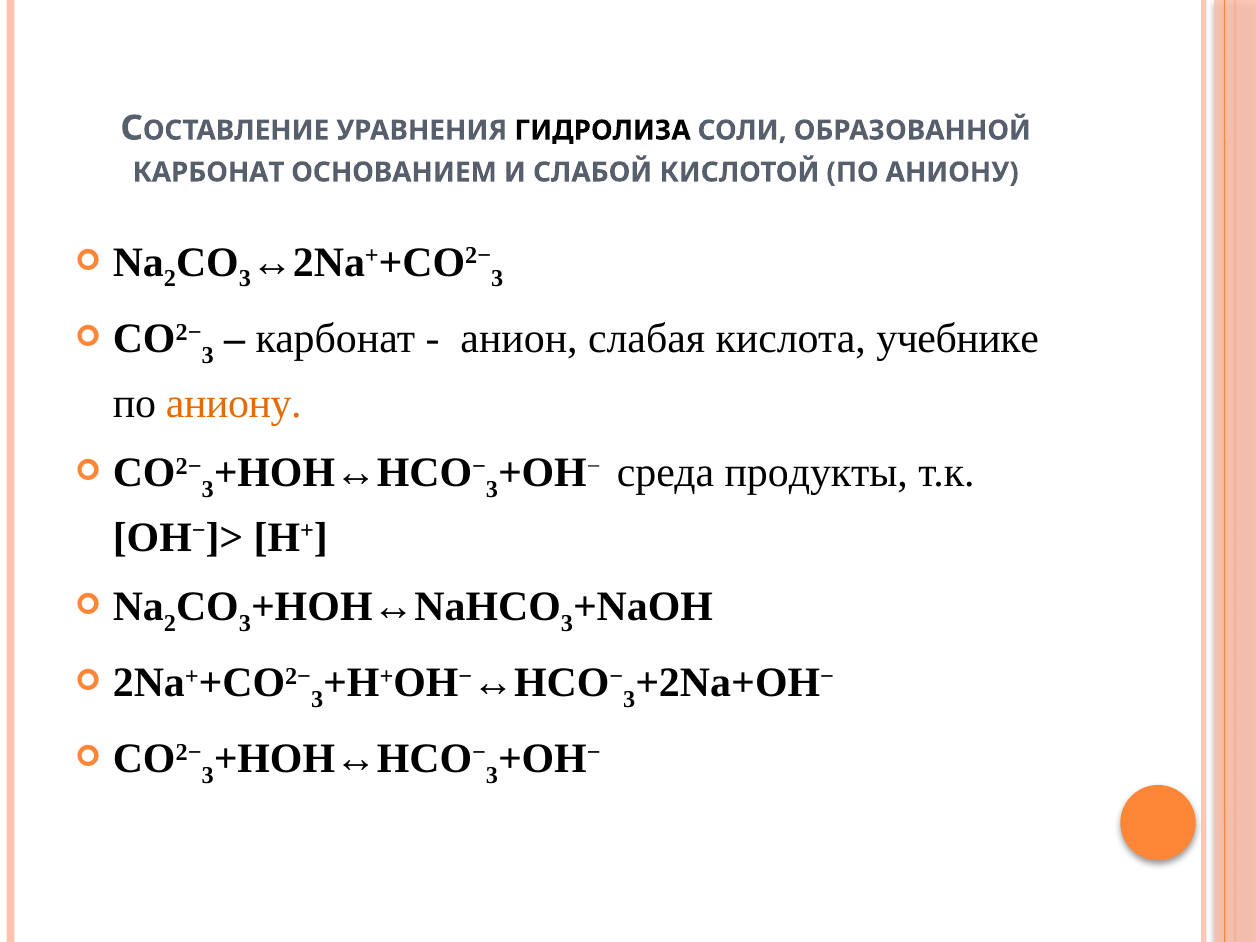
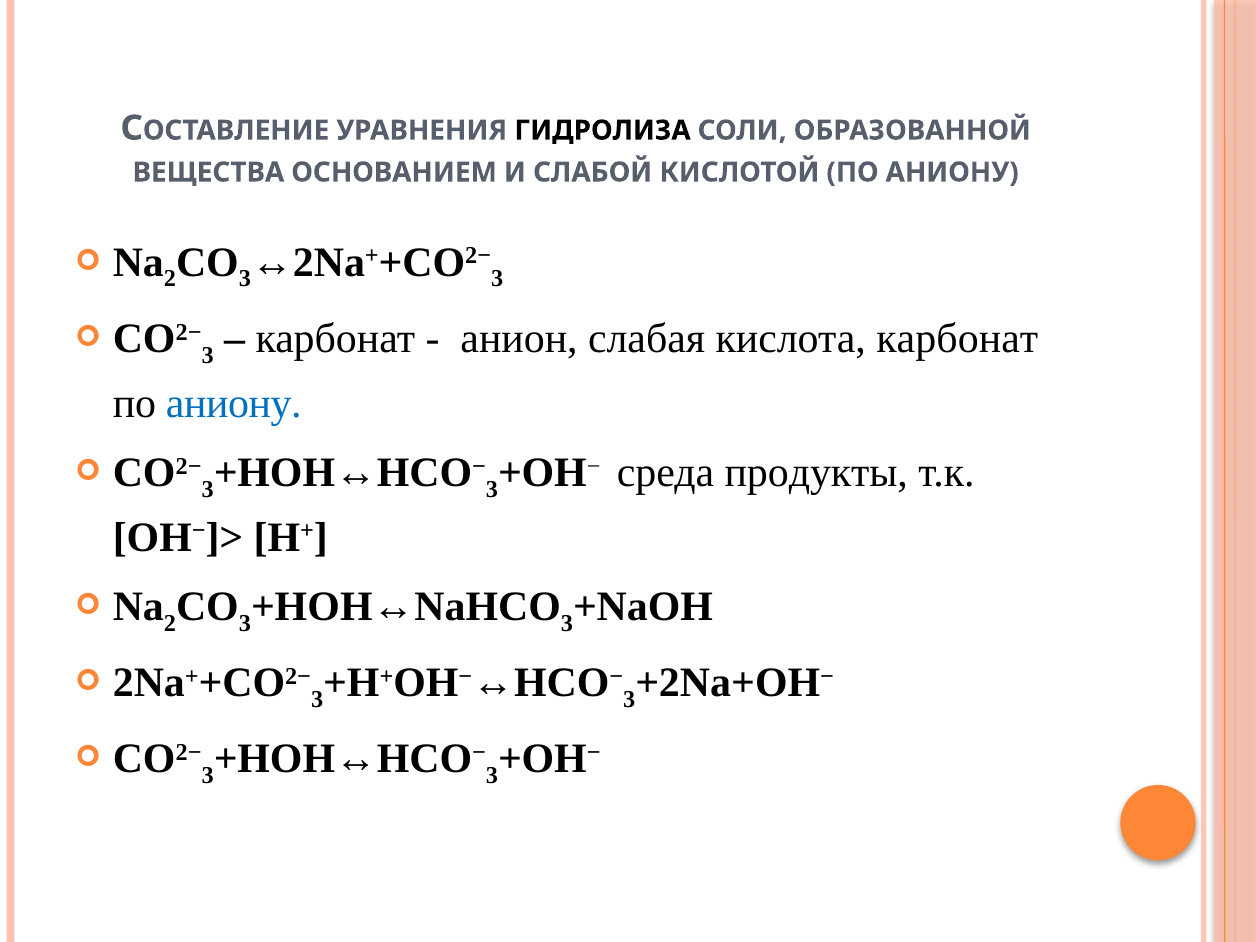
КАРБОНАТ: КАРБОНАТ -> ВЕЩЕСТВА (208, 172)
кислота учебнике: учебнике -> карбонат (957, 339)
аниону colour: orange -> blue (234, 403)
